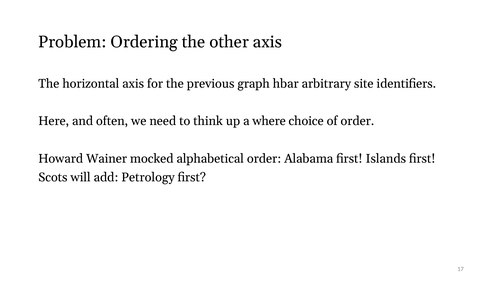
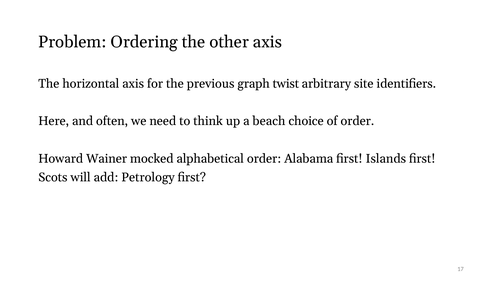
hbar: hbar -> twist (286, 84)
where: where -> beach (269, 121)
